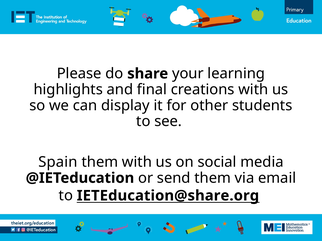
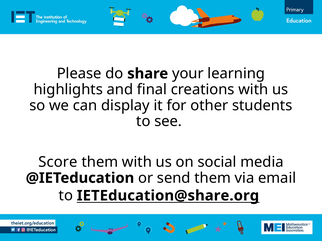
Spain: Spain -> Score (58, 162)
